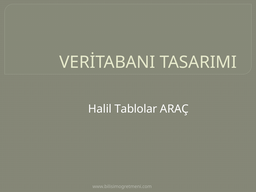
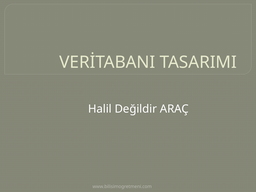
Tablolar: Tablolar -> Değildir (136, 109)
